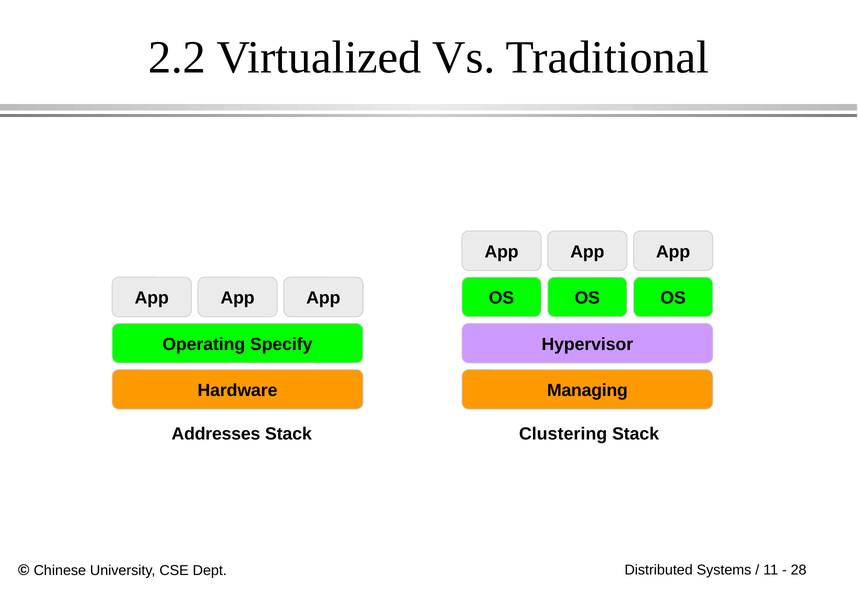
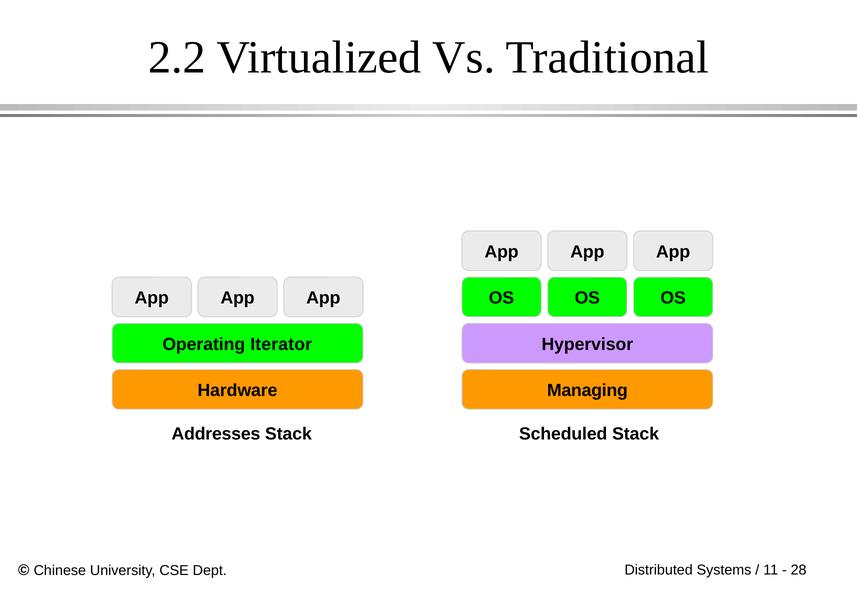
Specify: Specify -> Iterator (281, 344)
Clustering: Clustering -> Scheduled (563, 434)
